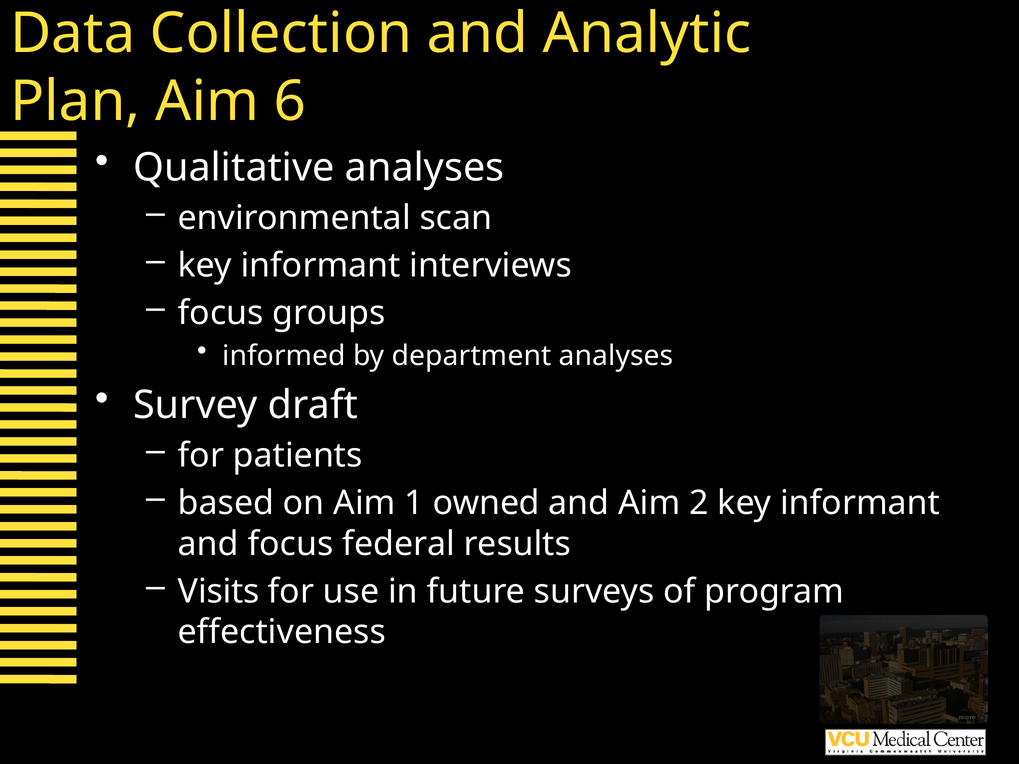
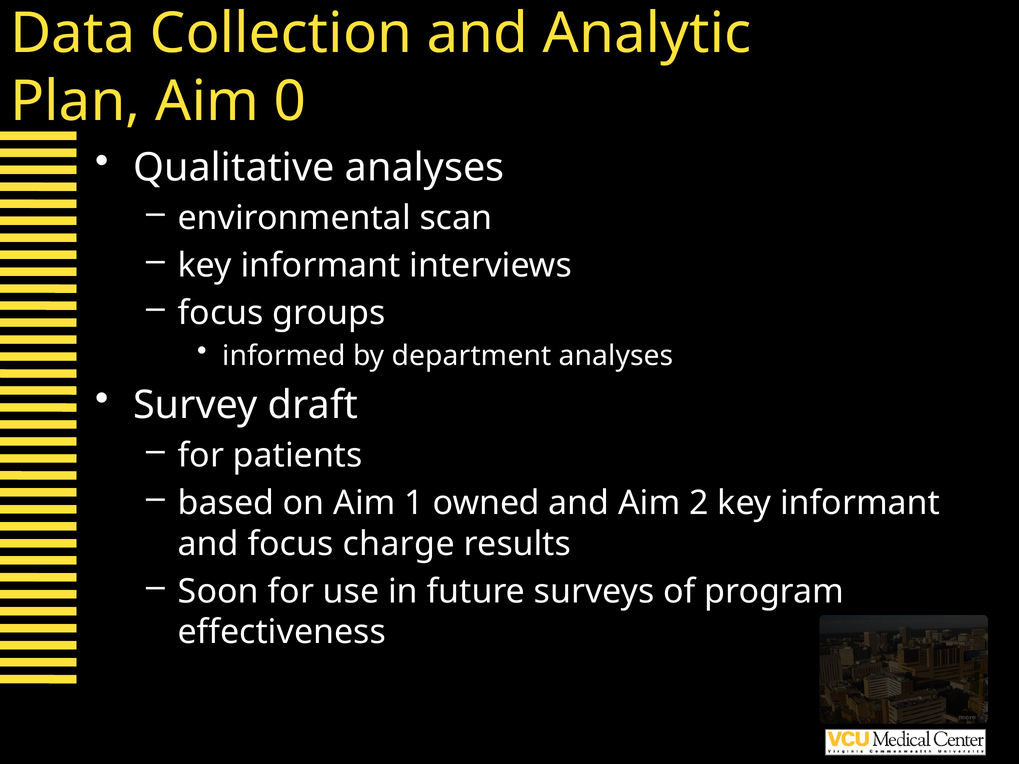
6: 6 -> 0 (290, 102)
federal: federal -> charge (399, 544)
Visits: Visits -> Soon (218, 592)
